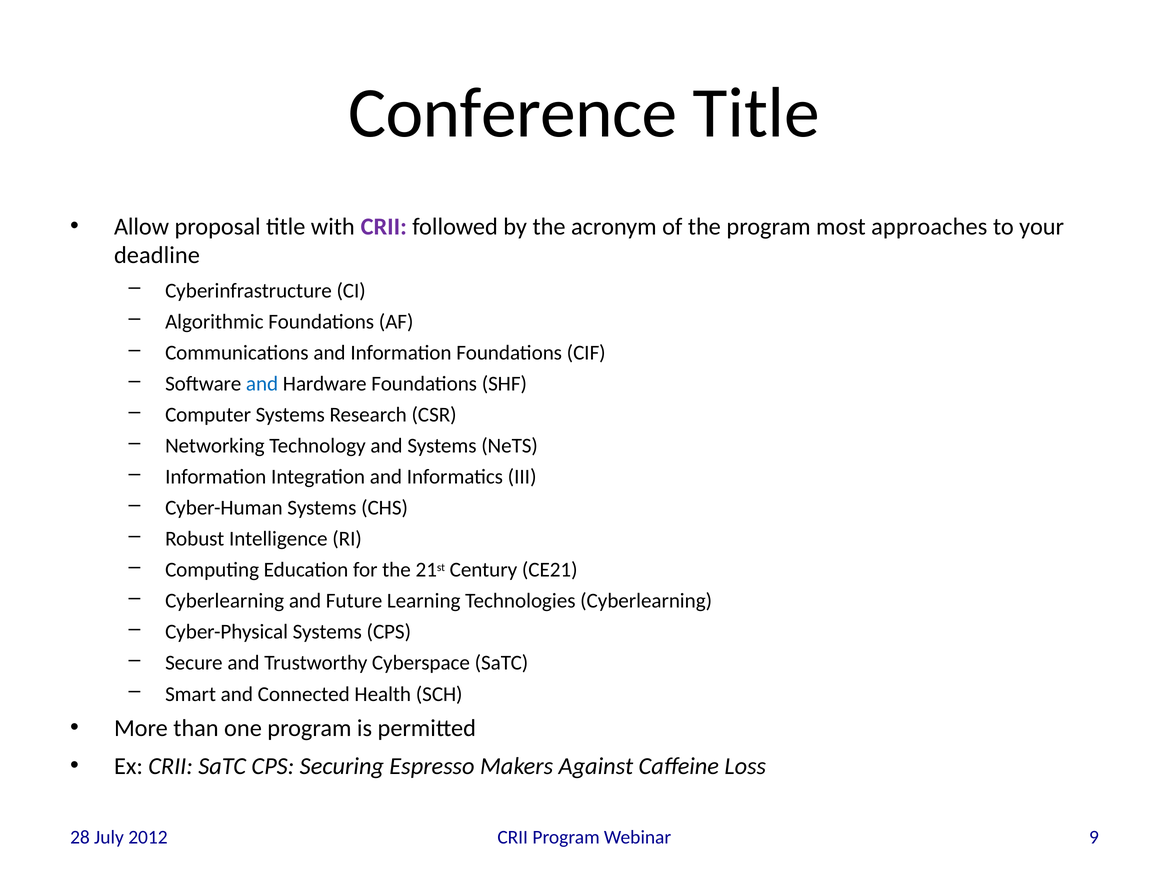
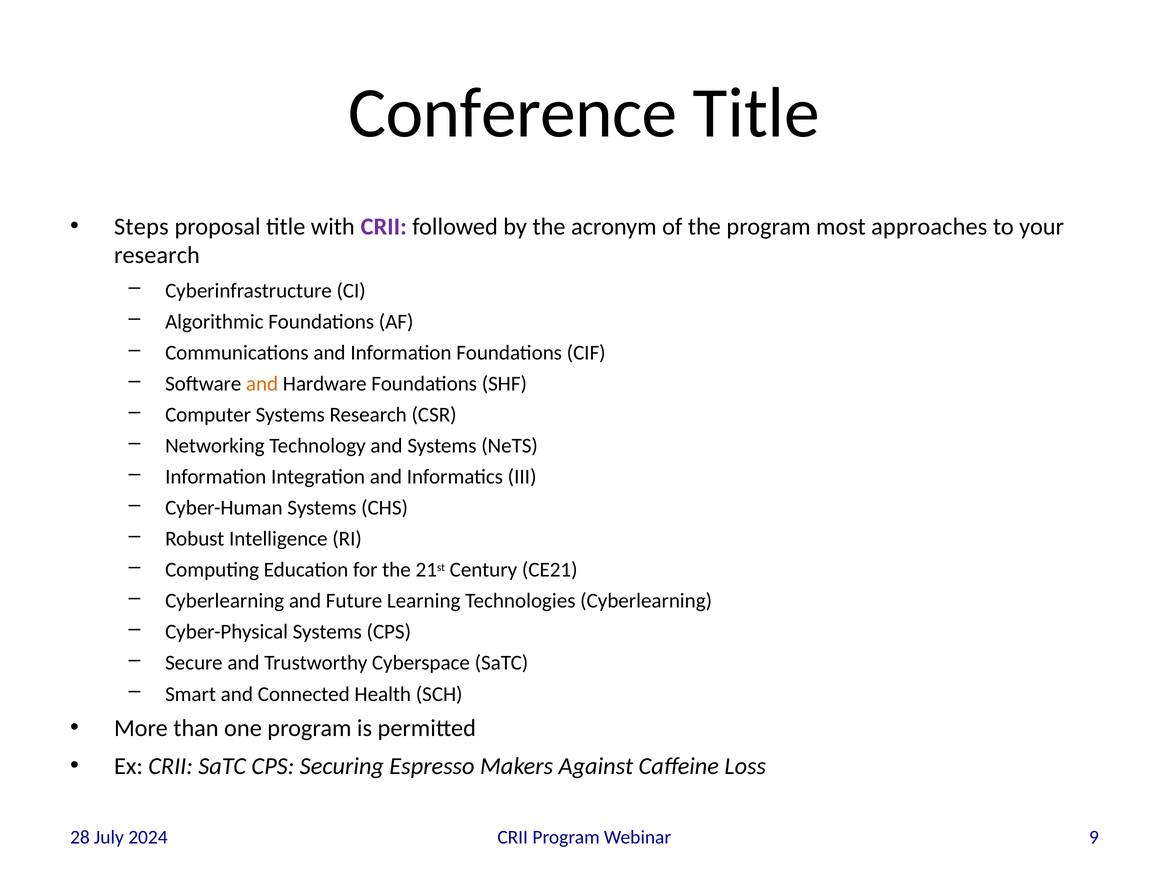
Allow: Allow -> Steps (141, 226)
deadline: deadline -> research (157, 255)
and colour: blue -> orange (262, 384)
2012: 2012 -> 2024 (148, 837)
